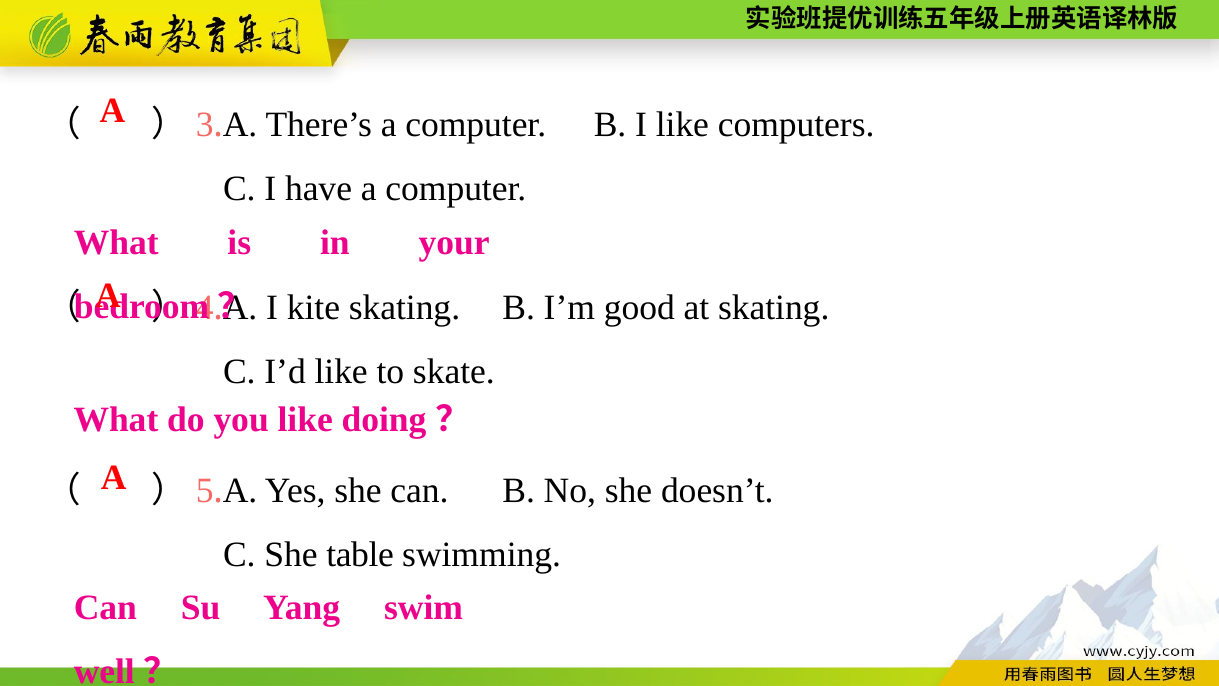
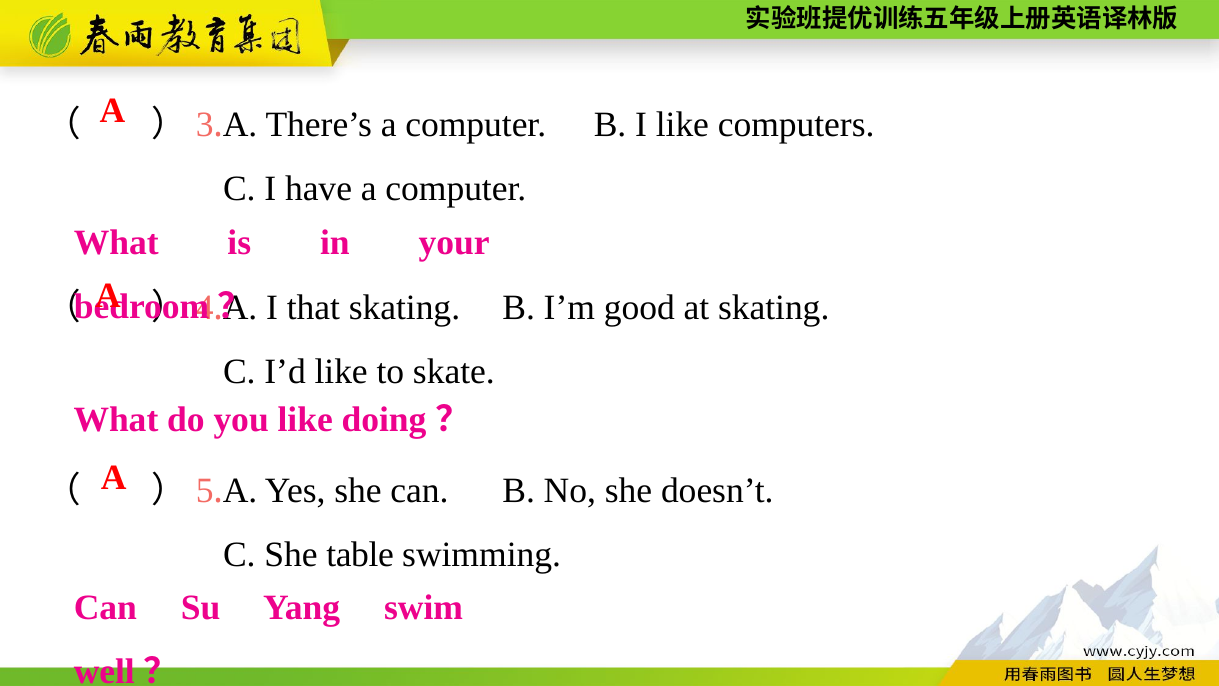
kite: kite -> that (313, 307)
